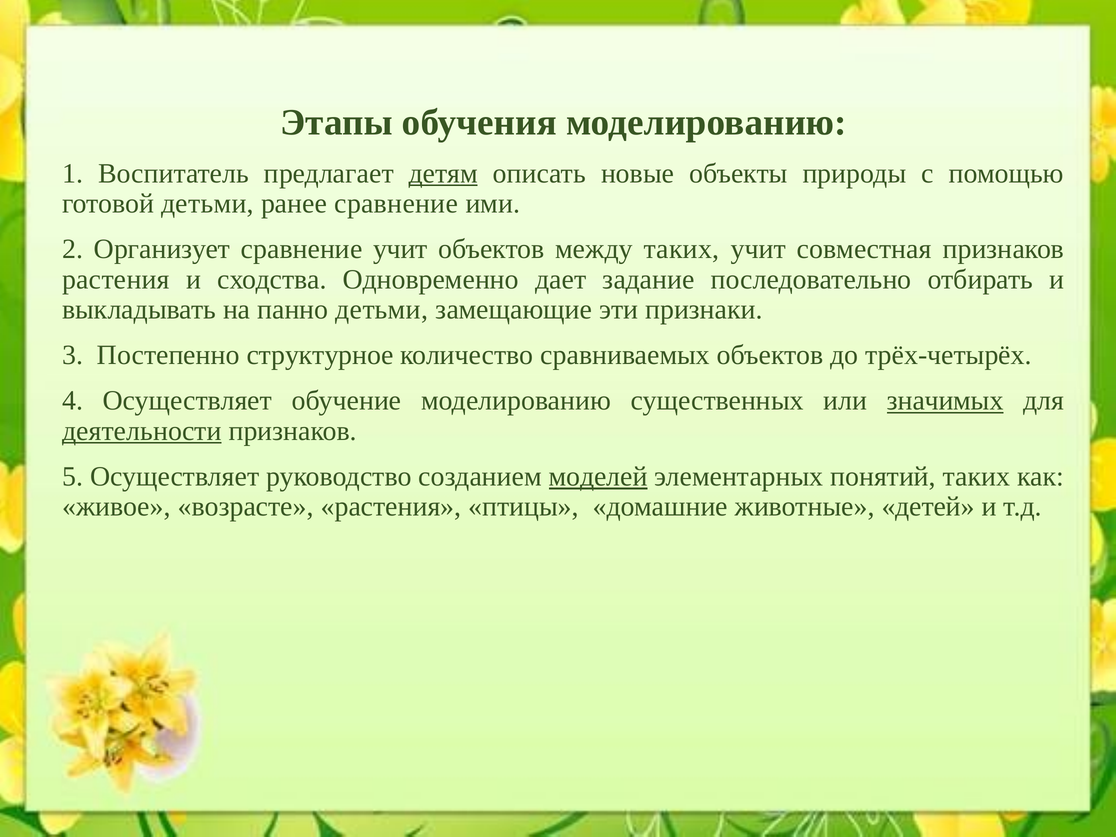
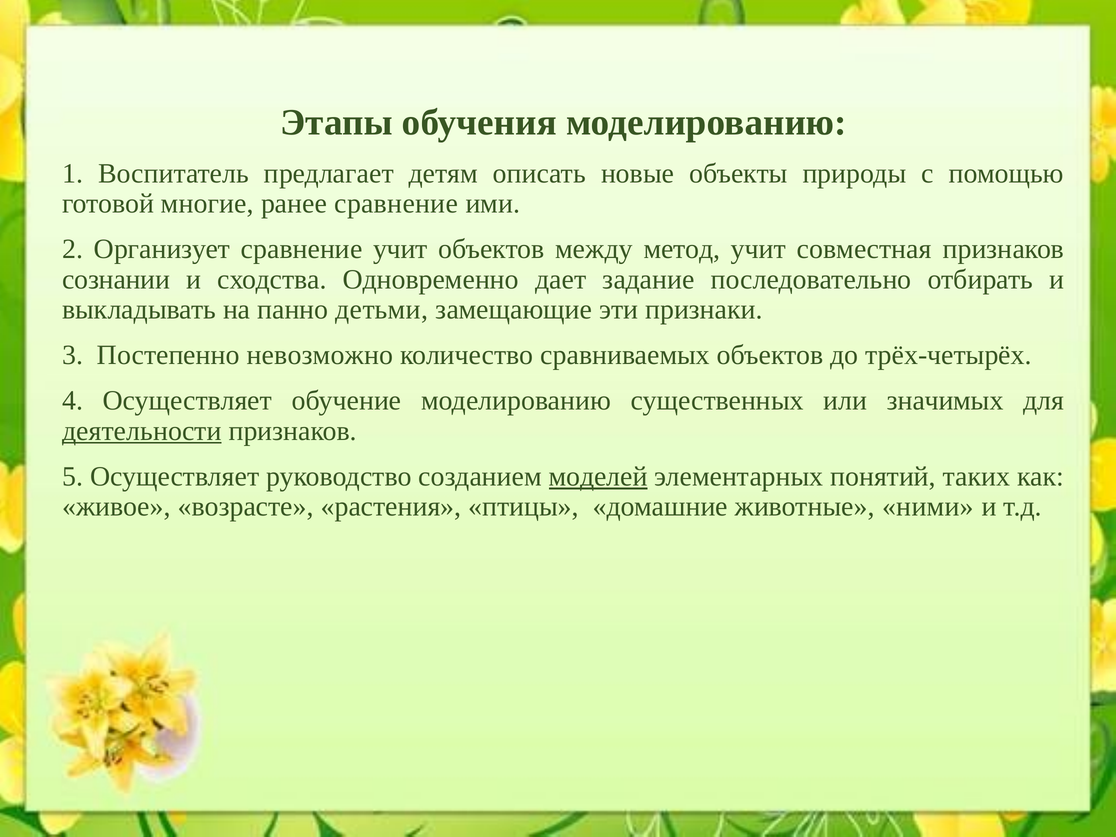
детям underline: present -> none (443, 173)
готовой детьми: детьми -> многие (207, 204)
между таких: таких -> метод (682, 249)
растения: растения -> сознании (116, 279)
структурное: структурное -> невозможно (320, 355)
значимых underline: present -> none (945, 401)
детей: детей -> ними (928, 507)
